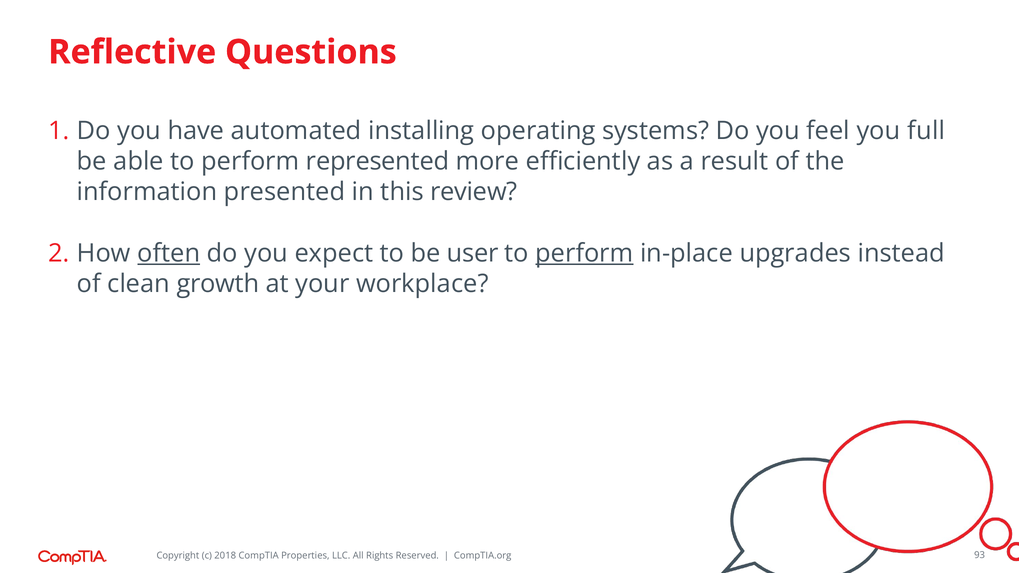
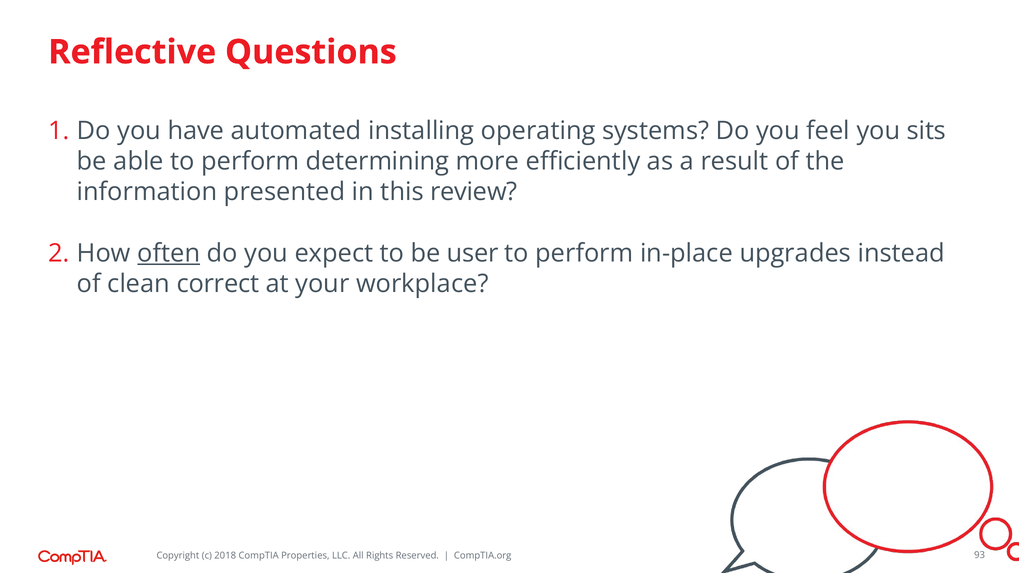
full: full -> sits (926, 131)
represented: represented -> determining (378, 162)
perform underline: present -> none (584, 253)
growth: growth -> correct (218, 284)
